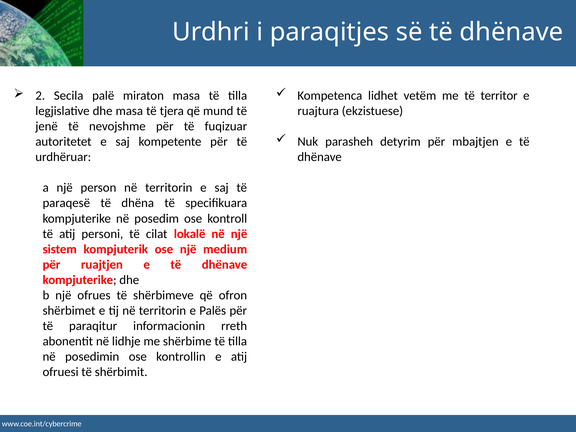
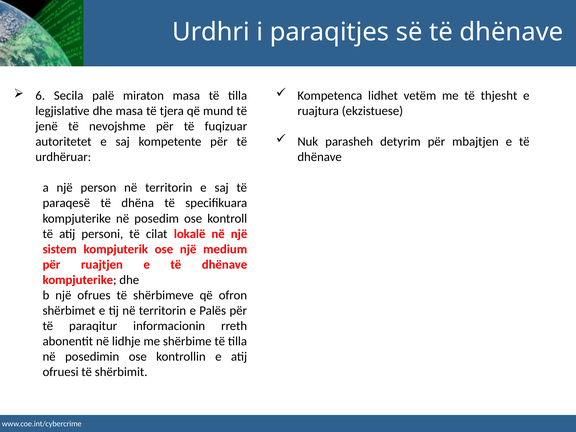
2: 2 -> 6 (40, 96)
territor: territor -> thjesht (499, 96)
